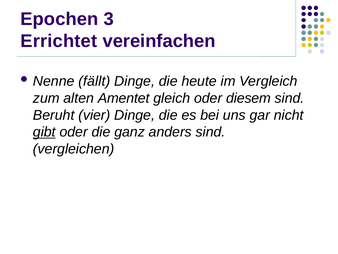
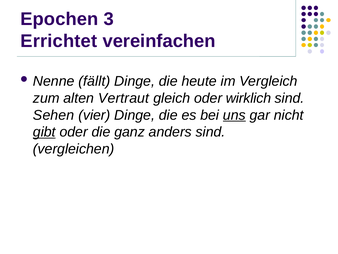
Amentet: Amentet -> Vertraut (124, 98)
diesem: diesem -> wirklich (249, 98)
Beruht: Beruht -> Sehen (54, 115)
uns underline: none -> present (234, 115)
